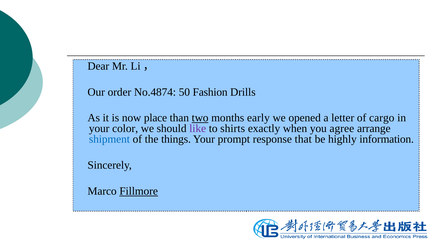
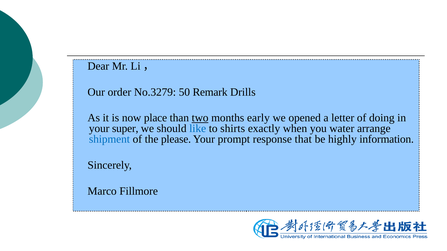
No.4874: No.4874 -> No.3279 (155, 92)
Fashion: Fashion -> Remark (210, 92)
cargo: cargo -> doing (382, 118)
color: color -> super (125, 129)
like colour: purple -> blue (198, 129)
agree: agree -> water (342, 129)
things: things -> please (176, 140)
Fillmore underline: present -> none (139, 191)
